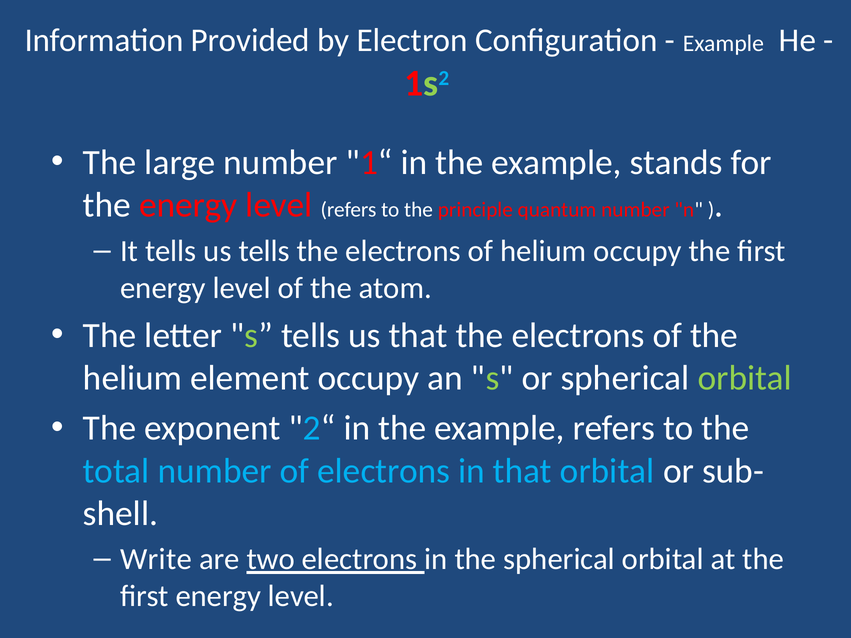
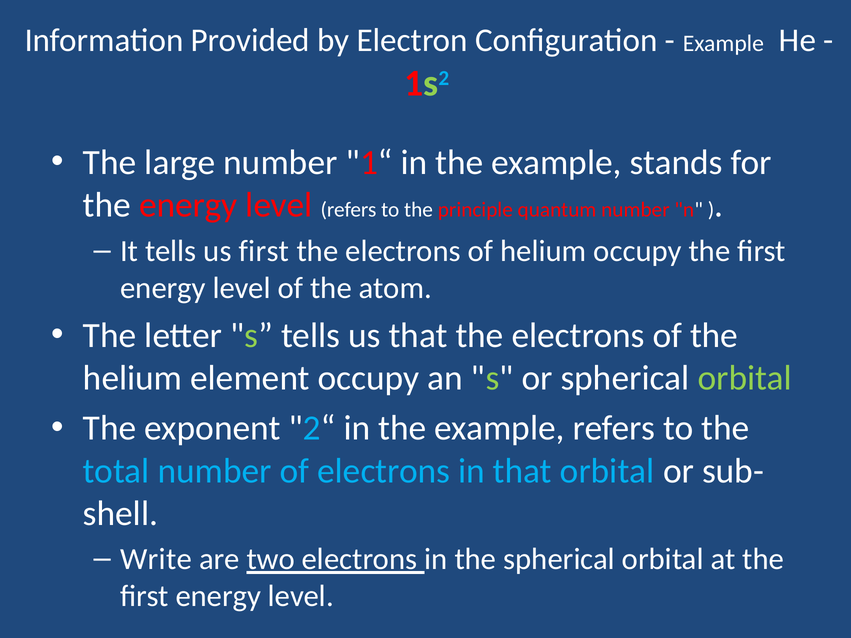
us tells: tells -> first (264, 251)
